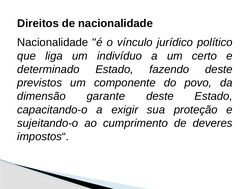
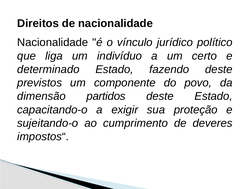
garante: garante -> partidos (106, 96)
